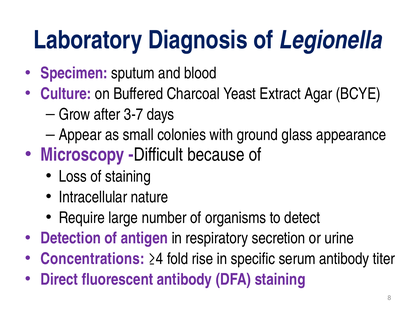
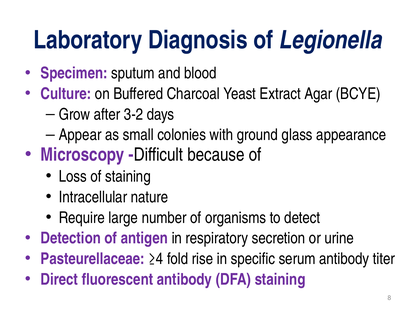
3-7: 3-7 -> 3-2 (134, 114)
Concentrations: Concentrations -> Pasteurellaceae (93, 259)
